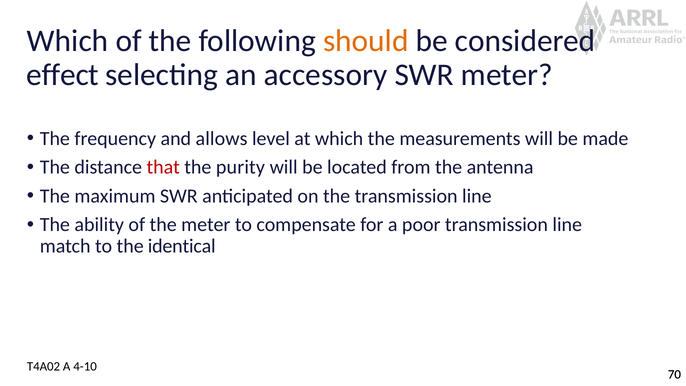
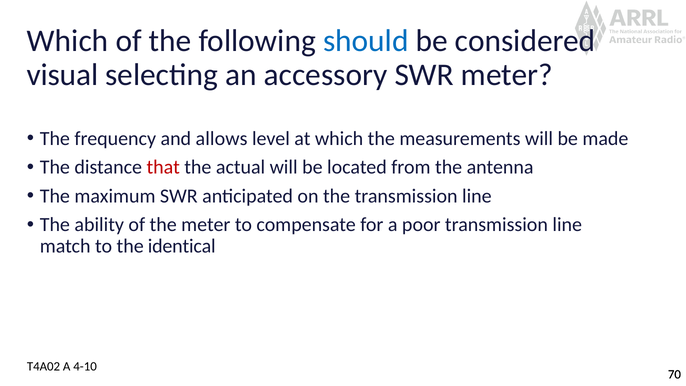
should colour: orange -> blue (366, 41)
effect: effect -> visual (63, 75)
purity: purity -> actual (241, 167)
